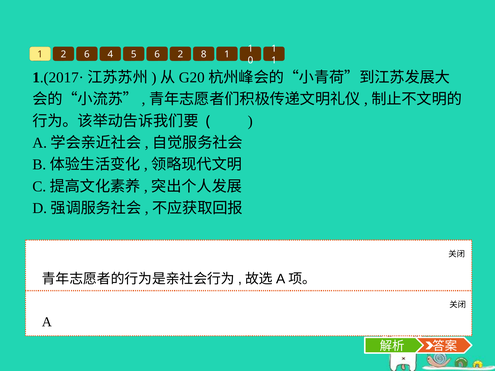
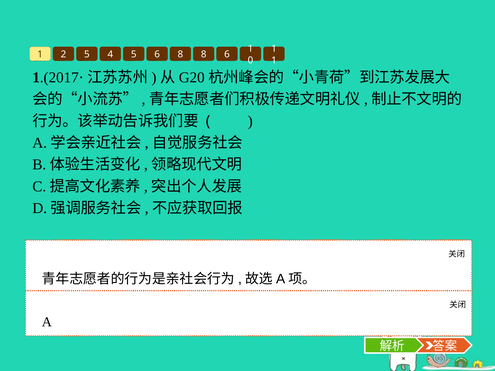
2 6: 6 -> 5 (87, 54)
6 2: 2 -> 8 (180, 54)
8 1: 1 -> 6 (227, 54)
